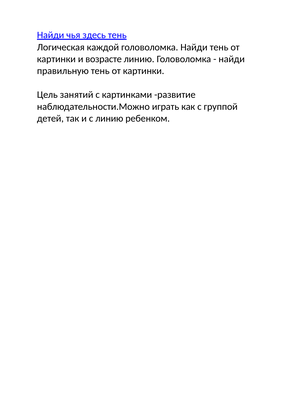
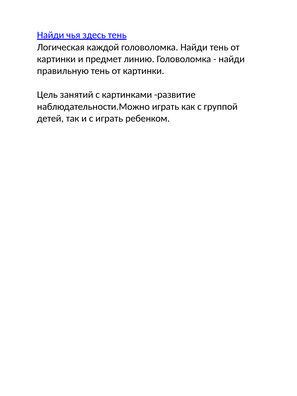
возрасте: возрасте -> предмет (104, 59)
с линию: линию -> играть (109, 118)
